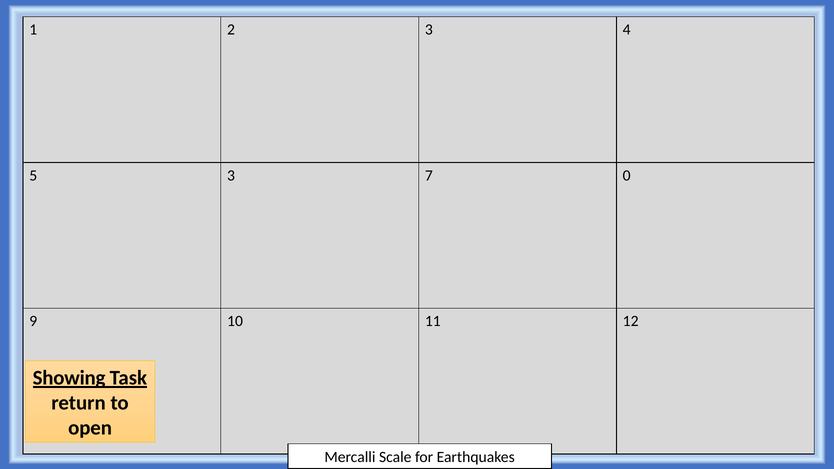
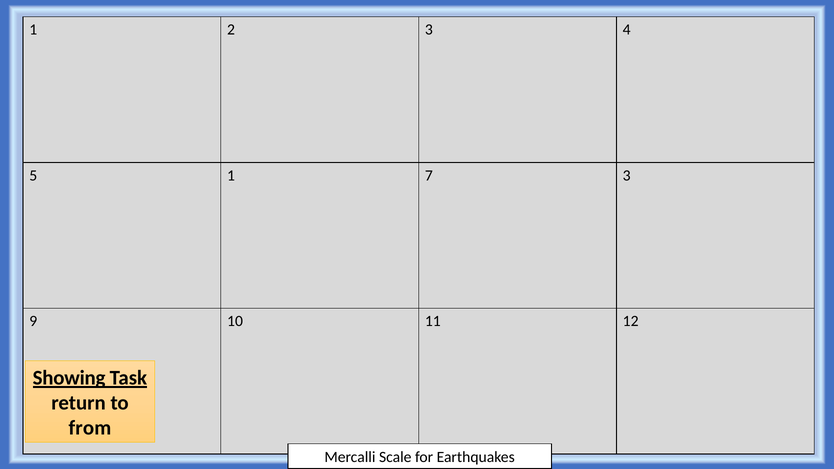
5 3: 3 -> 1 (231, 175)
7 0: 0 -> 3 (627, 175)
open: open -> from (90, 428)
